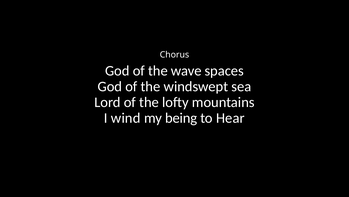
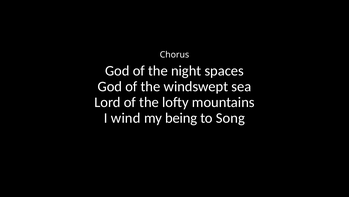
wave: wave -> night (186, 71)
Hear: Hear -> Song (230, 118)
